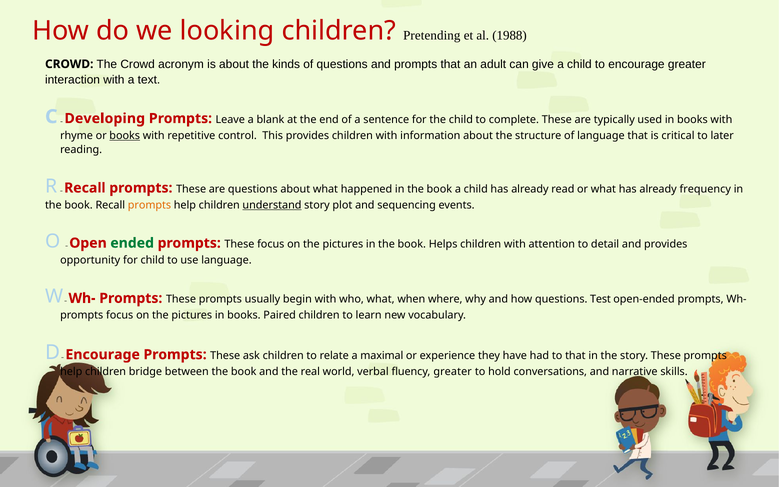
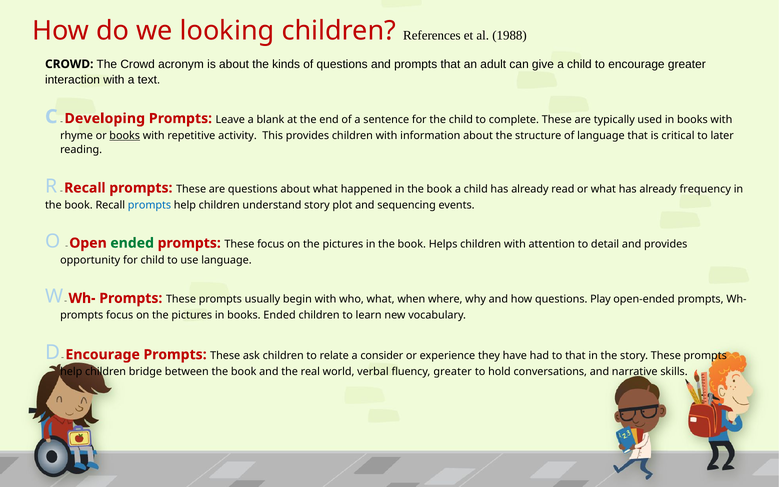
Pretending: Pretending -> References (432, 36)
control: control -> activity (237, 136)
prompts colour: orange -> blue (149, 205)
understand underline: present -> none (272, 205)
Test: Test -> Play (600, 299)
books Paired: Paired -> Ended (280, 315)
maximal: maximal -> consider (382, 356)
